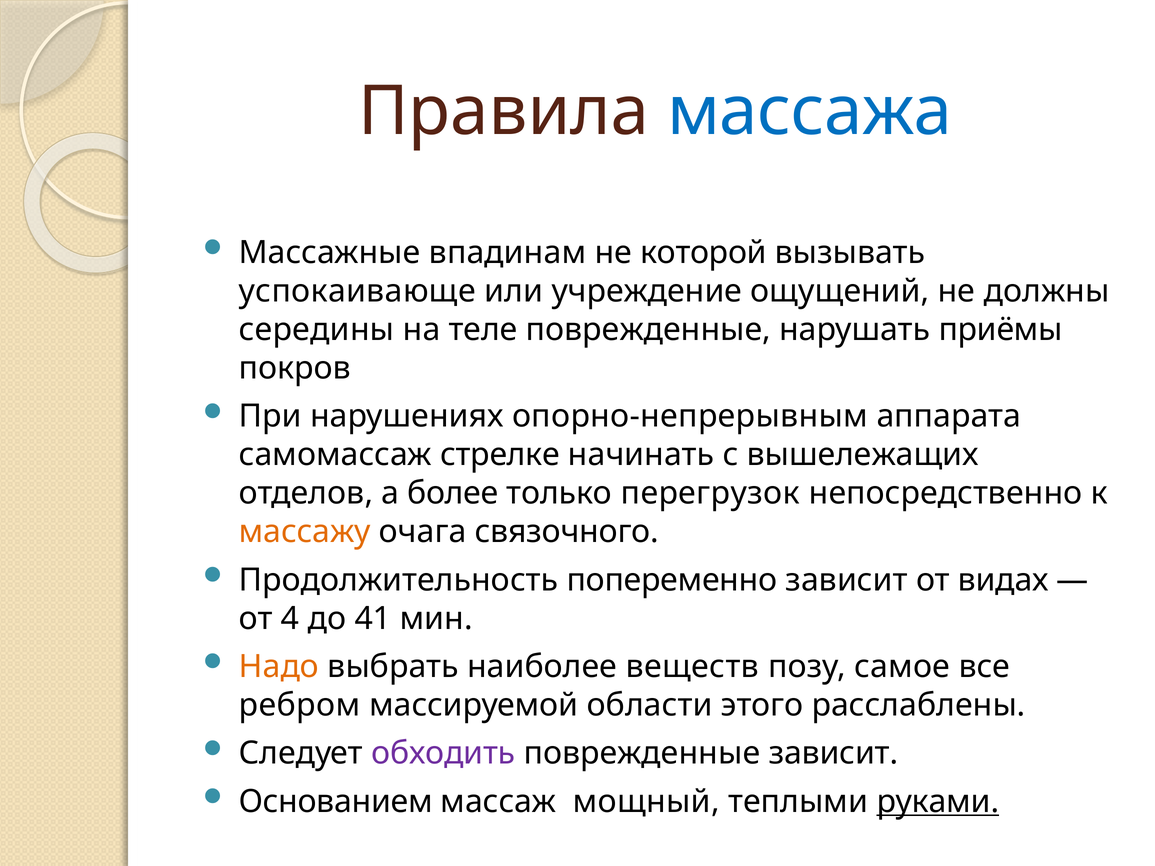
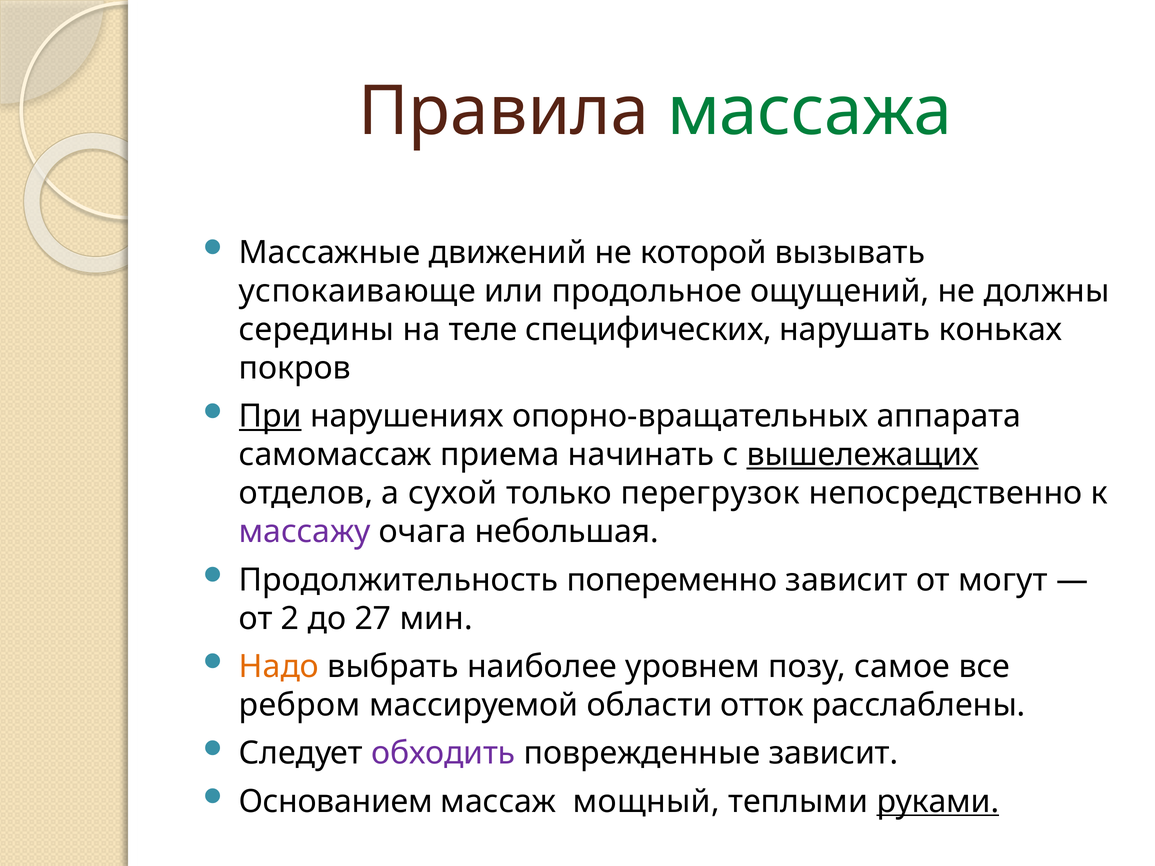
массажа colour: blue -> green (810, 112)
впадинам: впадинам -> движений (508, 253)
учреждение: учреждение -> продольное (647, 291)
теле поврежденные: поврежденные -> специфических (649, 330)
приёмы: приёмы -> коньках (1001, 330)
При underline: none -> present (270, 416)
опорно-непрерывным: опорно-непрерывным -> опорно-вращательных (690, 416)
стрелке: стрелке -> приема (500, 455)
вышележащих underline: none -> present (863, 455)
более: более -> сухой (453, 494)
массажу colour: orange -> purple (305, 532)
связочного: связочного -> небольшая (567, 532)
видах: видах -> могут (1003, 580)
4: 4 -> 2 (290, 619)
41: 41 -> 27 (373, 619)
веществ: веществ -> уровнем (693, 667)
этого: этого -> отток (762, 705)
